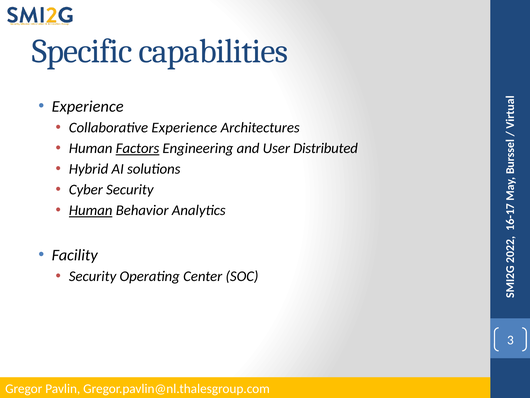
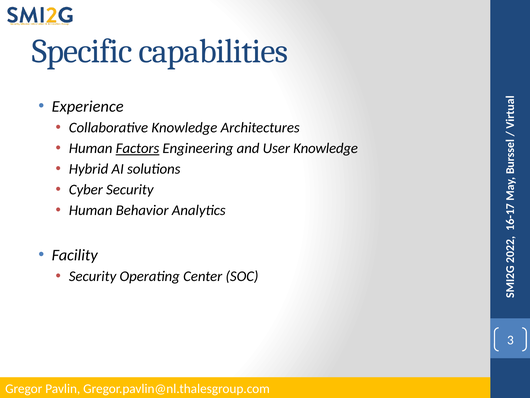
Collaborative Experience: Experience -> Knowledge (184, 128)
User Distributed: Distributed -> Knowledge (326, 148)
Human underline: present -> none (91, 210)
